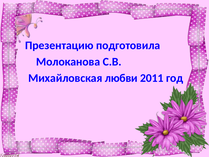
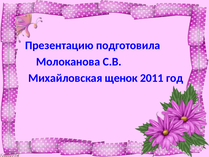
любви: любви -> щенок (121, 78)
